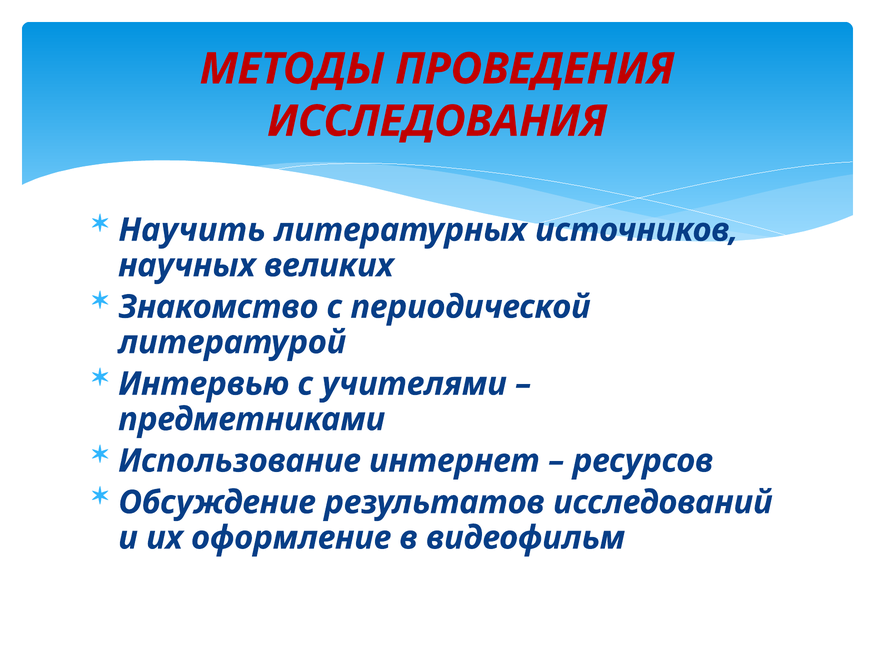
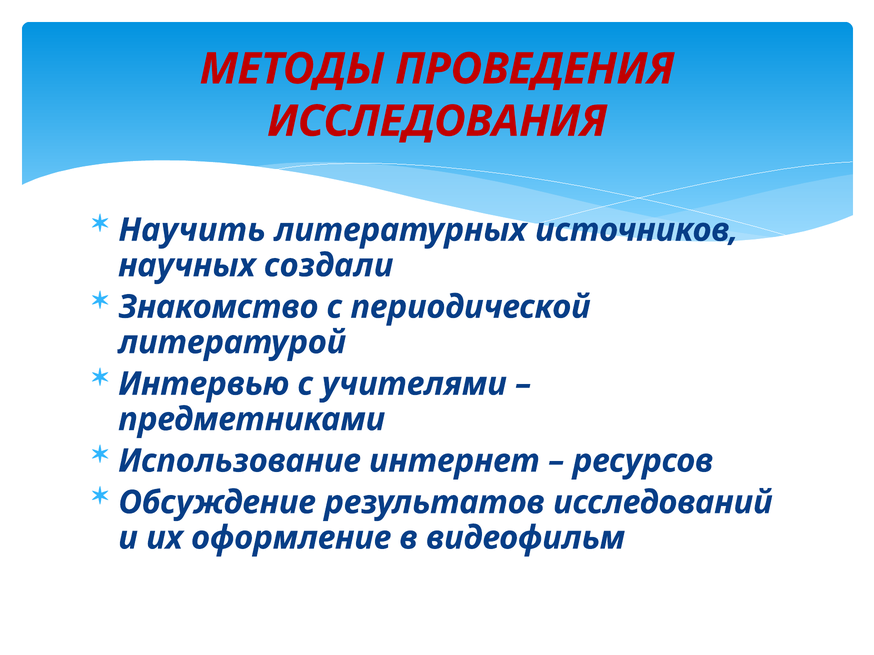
великих: великих -> создали (329, 266)
